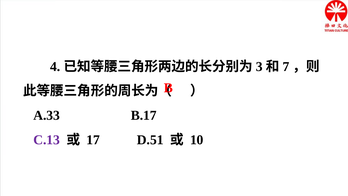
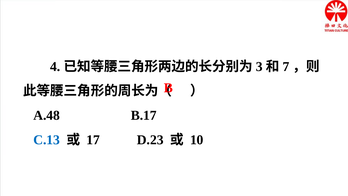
A.33: A.33 -> A.48 (47, 115)
C.13 colour: purple -> blue (47, 140)
D.51: D.51 -> D.23 (150, 140)
